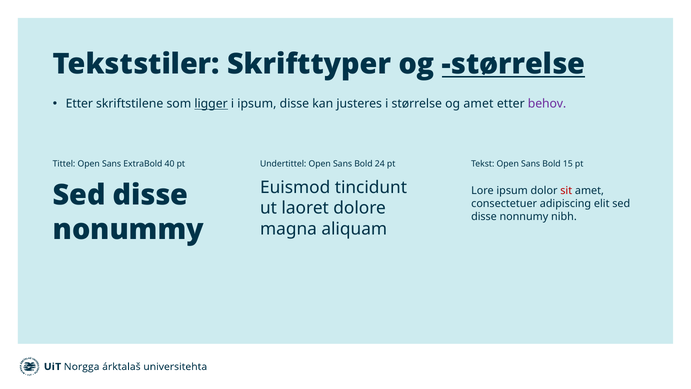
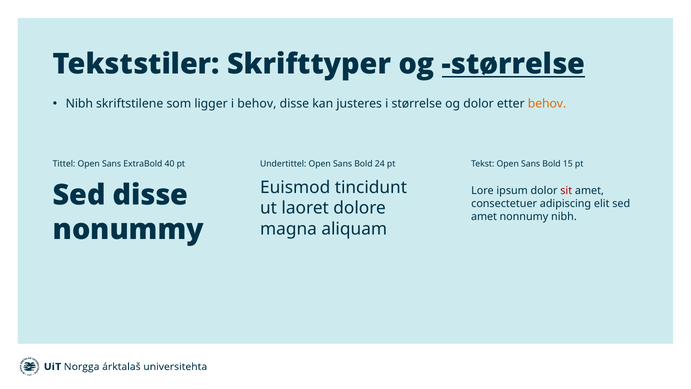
Etter: Etter -> Nibh (79, 104)
ligger underline: present -> none (211, 104)
i ipsum: ipsum -> behov (257, 104)
og amet: amet -> dolor (479, 104)
behov colour: purple -> orange (547, 104)
disse: disse -> amet (484, 217)
